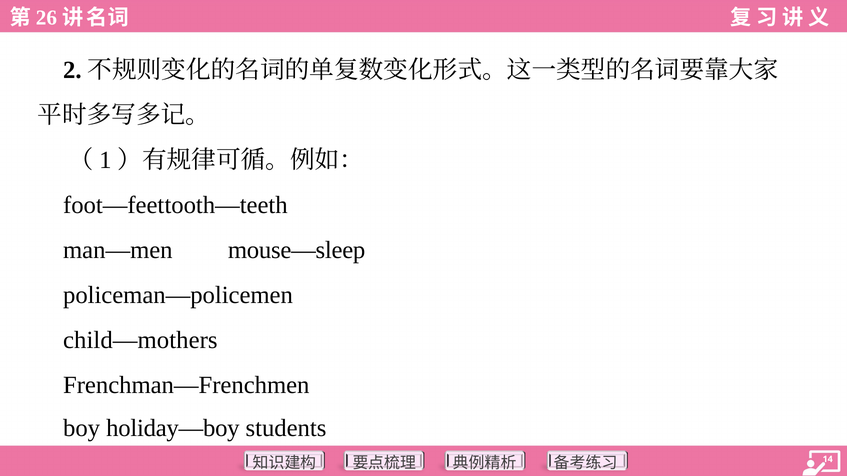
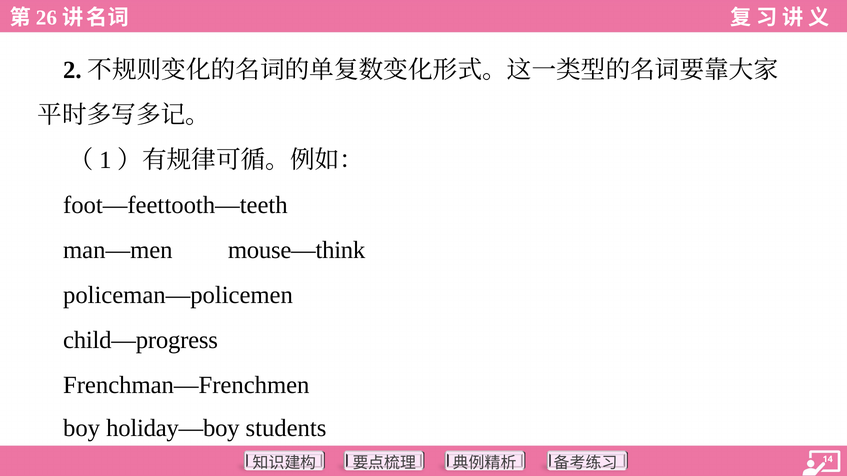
mouse—sleep: mouse—sleep -> mouse—think (297, 250)
child—mothers: child—mothers -> child—progress (140, 340)
